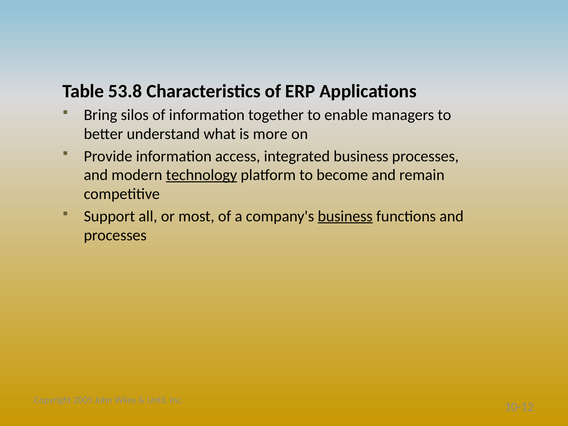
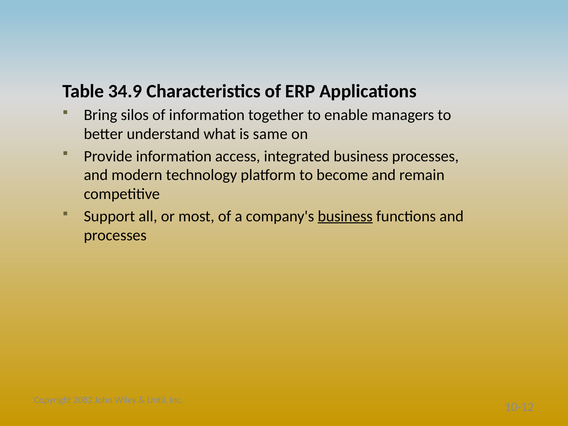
53.8: 53.8 -> 34.9 (125, 91)
more: more -> same (270, 134)
technology underline: present -> none (202, 175)
2005: 2005 -> 2082 (83, 400)
